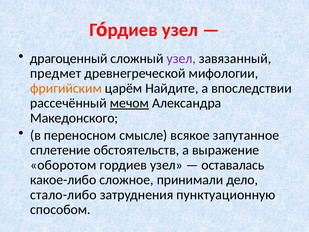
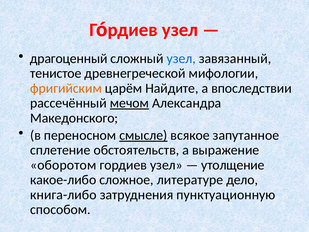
узел colour: purple -> blue (181, 58)
предмет: предмет -> тенистое (56, 73)
смысле underline: none -> present (143, 135)
оставалась: оставалась -> утолщение (233, 165)
принимали: принимали -> литературе (190, 180)
стало-либо: стало-либо -> книга-либо (63, 195)
